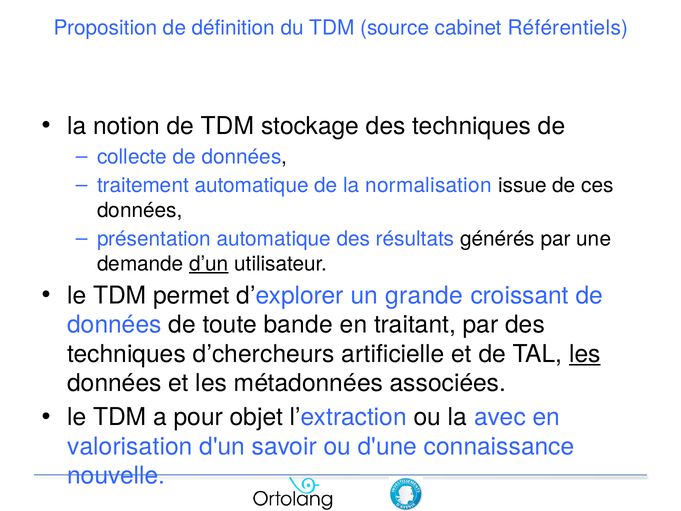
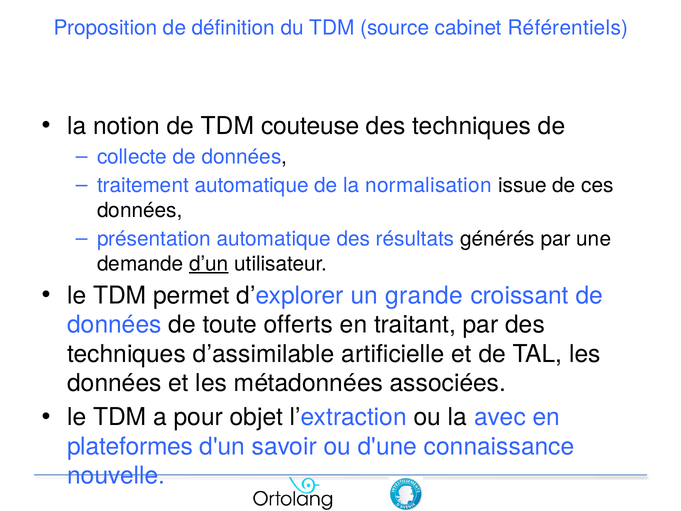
stockage: stockage -> couteuse (310, 126)
bande: bande -> offerts (298, 325)
d’chercheurs: d’chercheurs -> d’assimilable (264, 354)
les underline: present -> none (585, 354)
valorisation: valorisation -> plateformes (130, 446)
